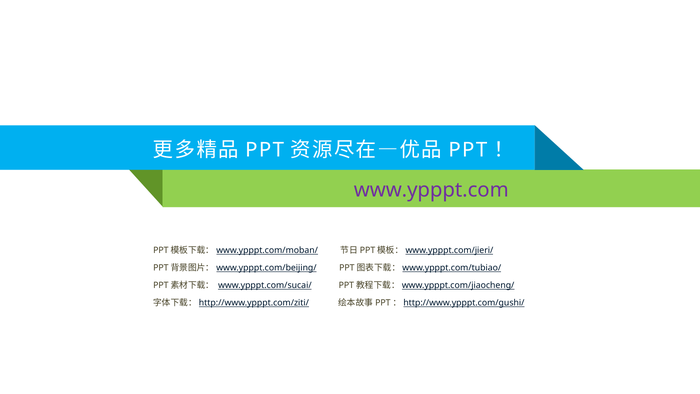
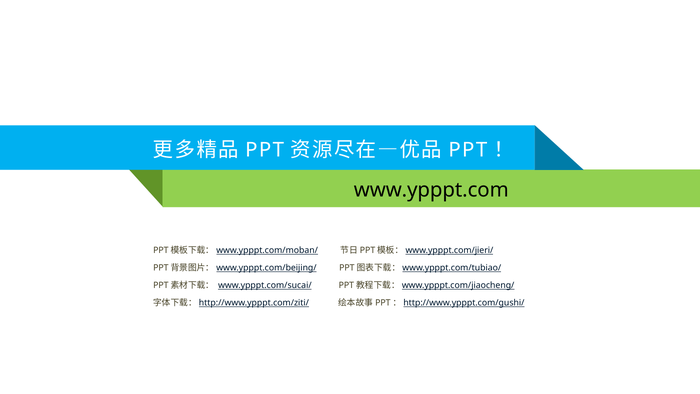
www.ypppt.com colour: purple -> black (431, 190)
